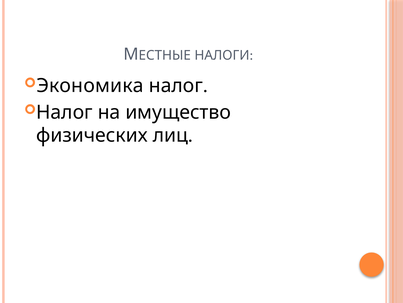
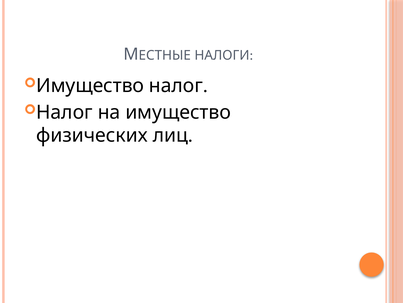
Экономика: Экономика -> Имущество (90, 85)
